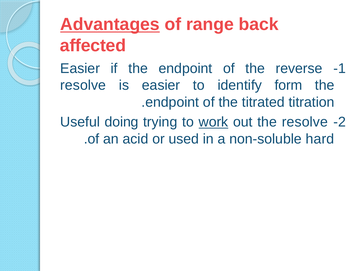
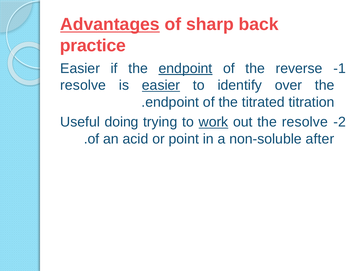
range: range -> sharp (210, 24)
affected: affected -> practice (93, 45)
endpoint underline: none -> present (186, 68)
easier underline: none -> present (161, 85)
form: form -> over (288, 85)
used: used -> point (184, 139)
hard: hard -> after (320, 139)
